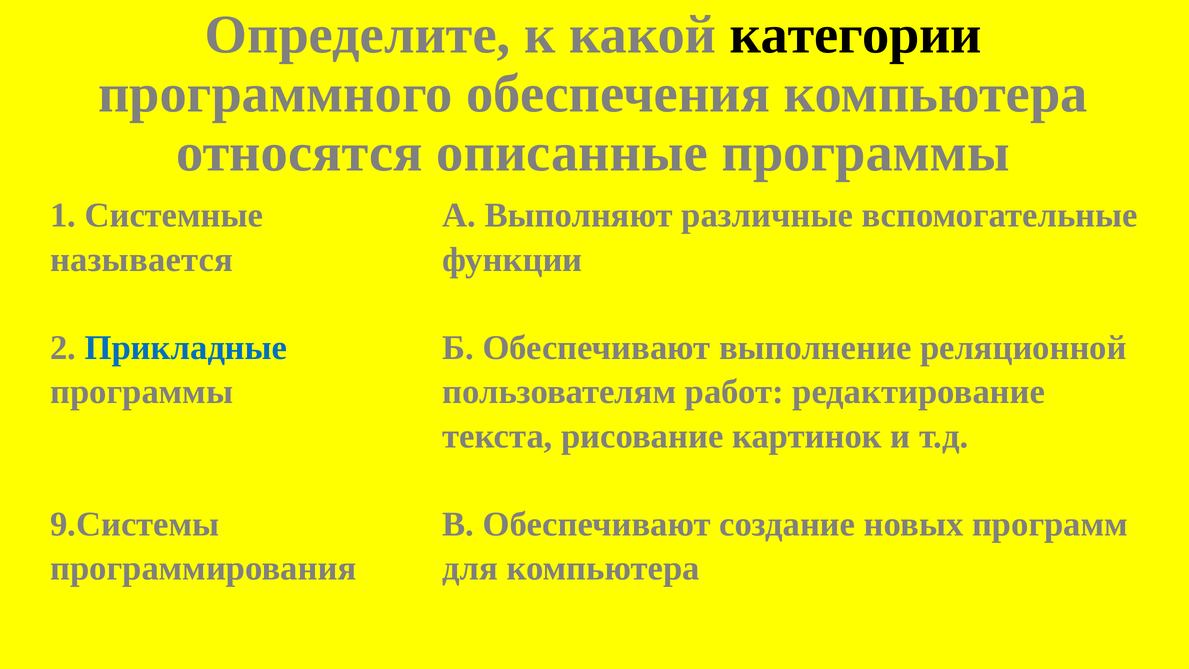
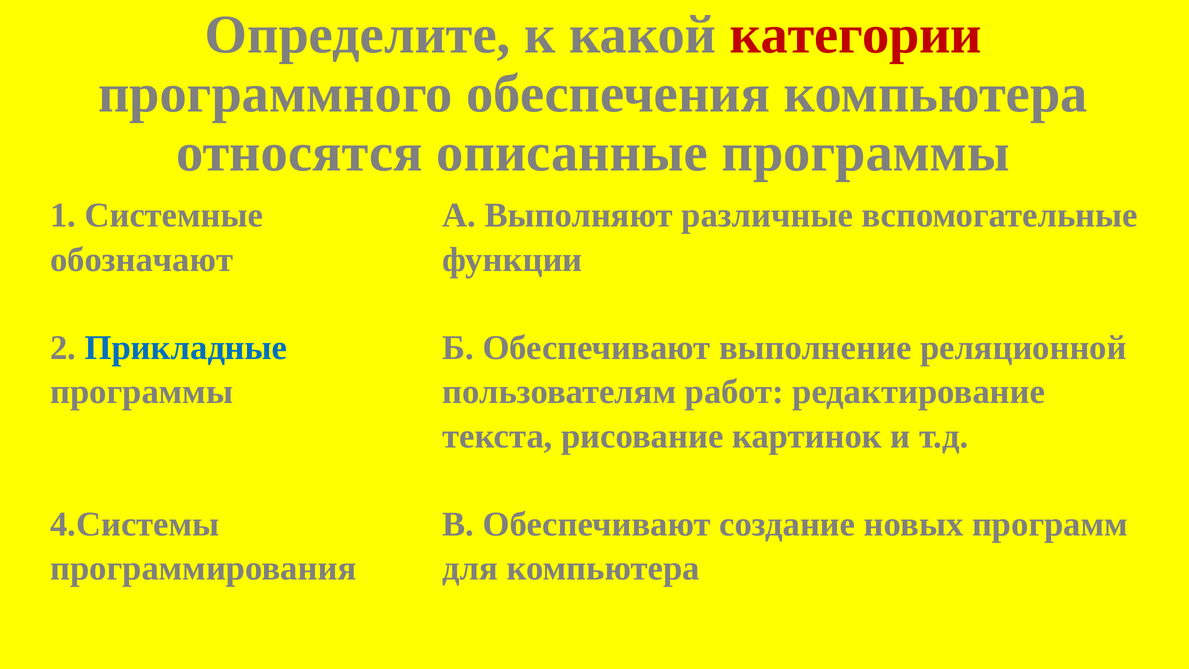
категории colour: black -> red (856, 35)
называется: называется -> обозначают (142, 260)
9.Системы: 9.Системы -> 4.Системы (135, 524)
